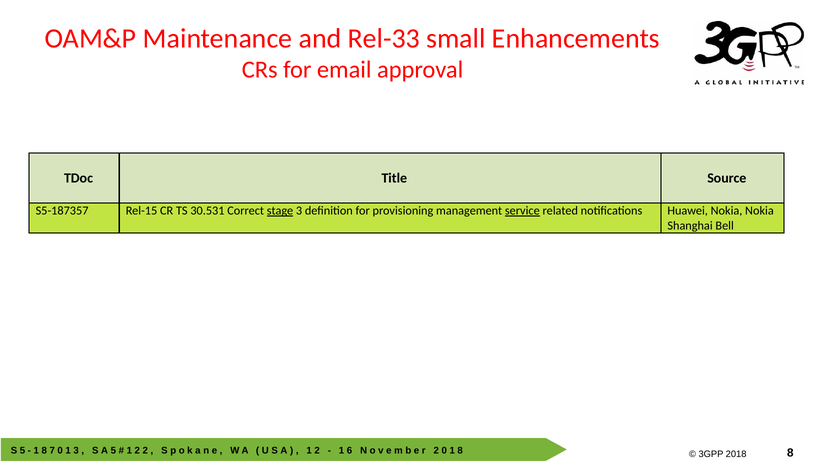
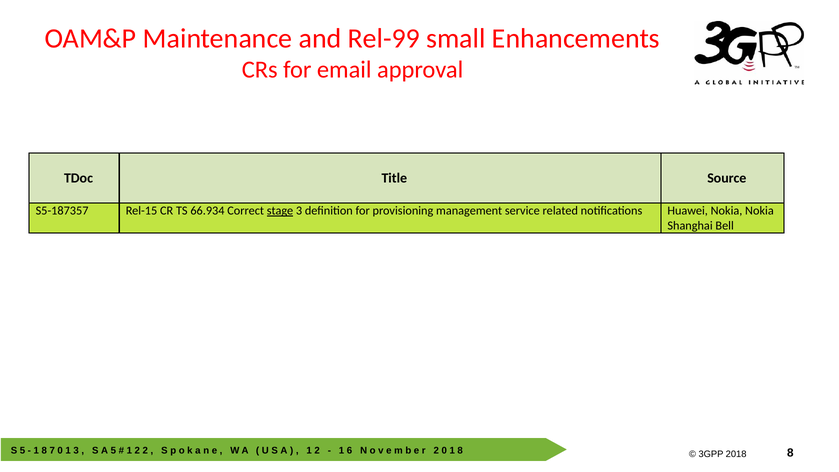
Rel-33: Rel-33 -> Rel-99 (384, 38)
30.531: 30.531 -> 66.934 (207, 211)
service underline: present -> none (522, 211)
